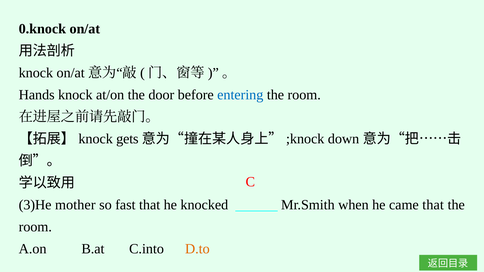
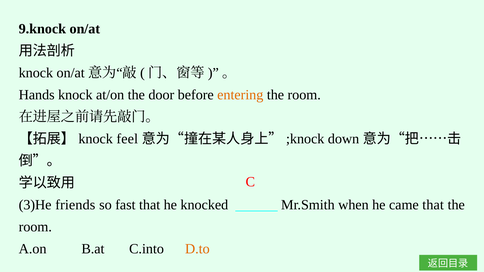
0.knock: 0.knock -> 9.knock (42, 29)
entering colour: blue -> orange (240, 95)
gets: gets -> feel (127, 139)
mother: mother -> friends (75, 205)
